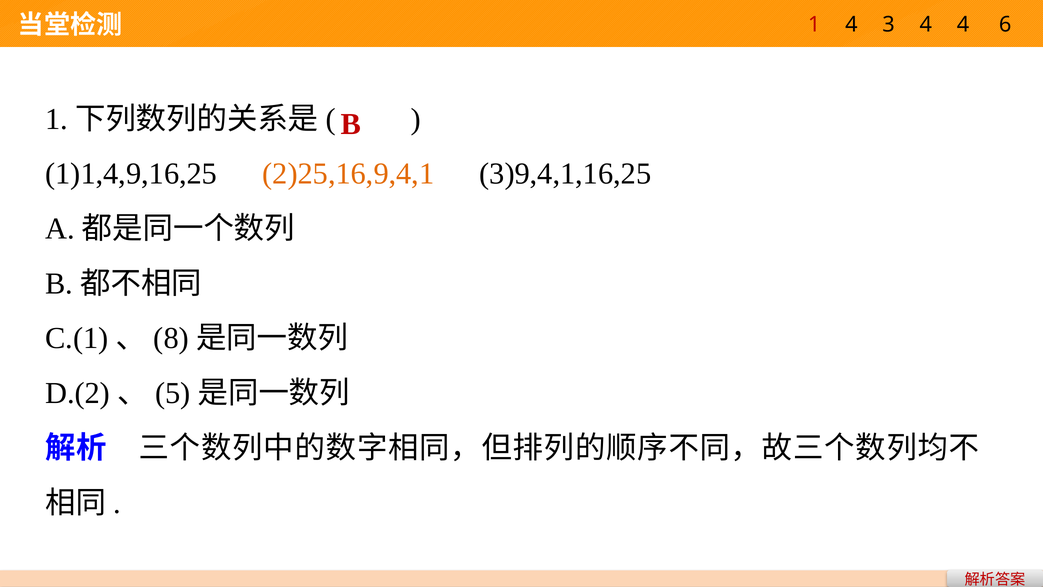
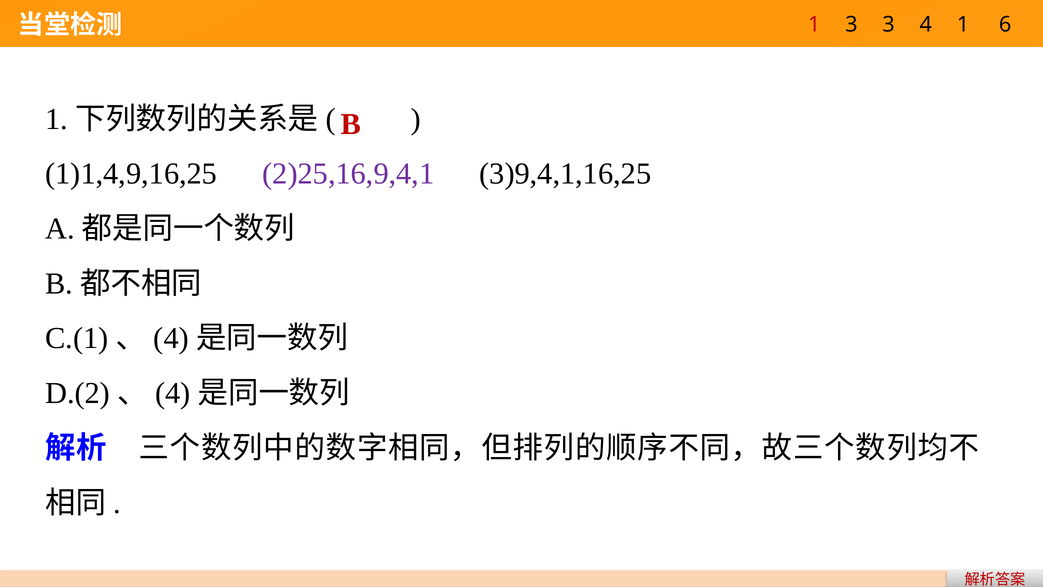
1 4: 4 -> 3 (851, 25)
4 4: 4 -> 1 (963, 25)
2)25,16,9,4,1 colour: orange -> purple (348, 174)
8: 8 -> 4 (171, 338)
5: 5 -> 4 (173, 393)
